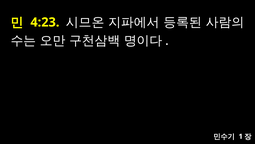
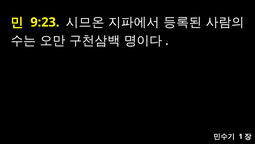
4:23: 4:23 -> 9:23 (45, 22)
